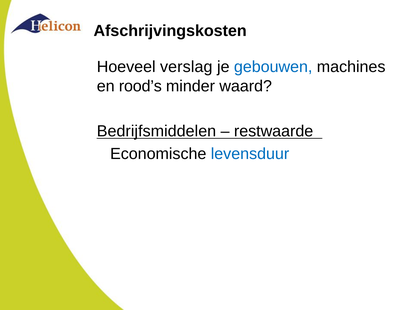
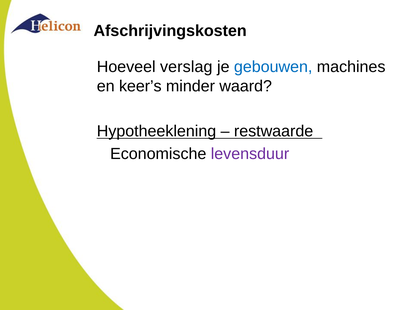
rood’s: rood’s -> keer’s (140, 86)
Bedrijfsmiddelen: Bedrijfsmiddelen -> Hypotheeklening (157, 131)
levensduur colour: blue -> purple (250, 154)
